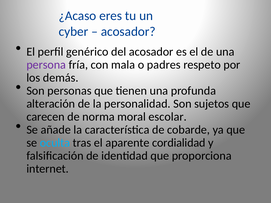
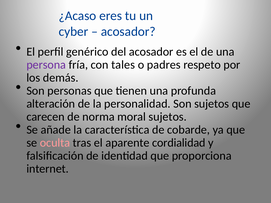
mala: mala -> tales (123, 65)
moral escolar: escolar -> sujetos (168, 117)
oculta colour: light blue -> pink (55, 143)
